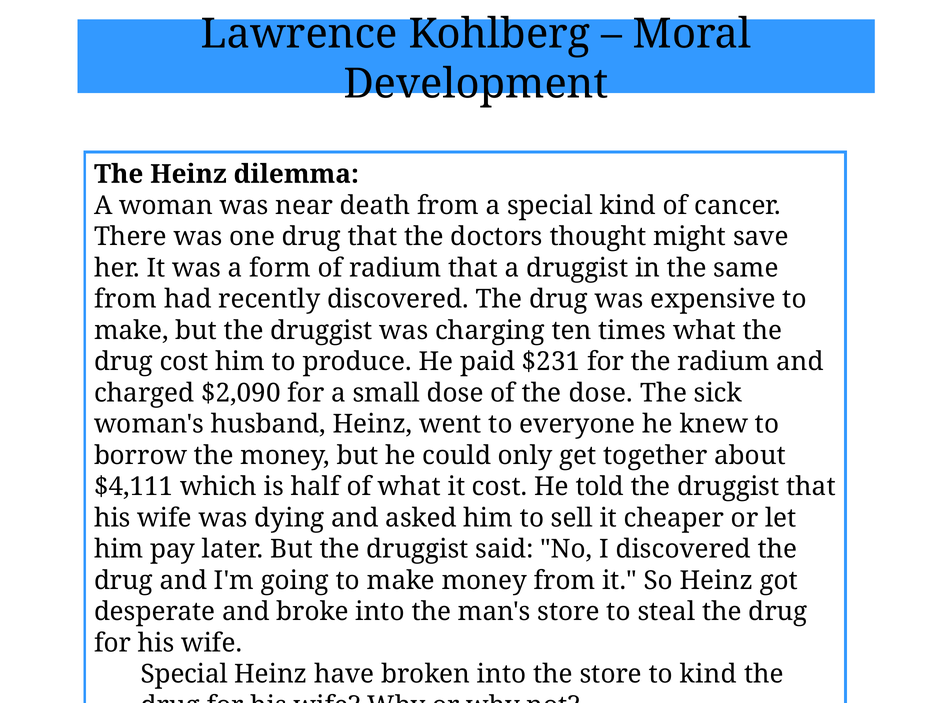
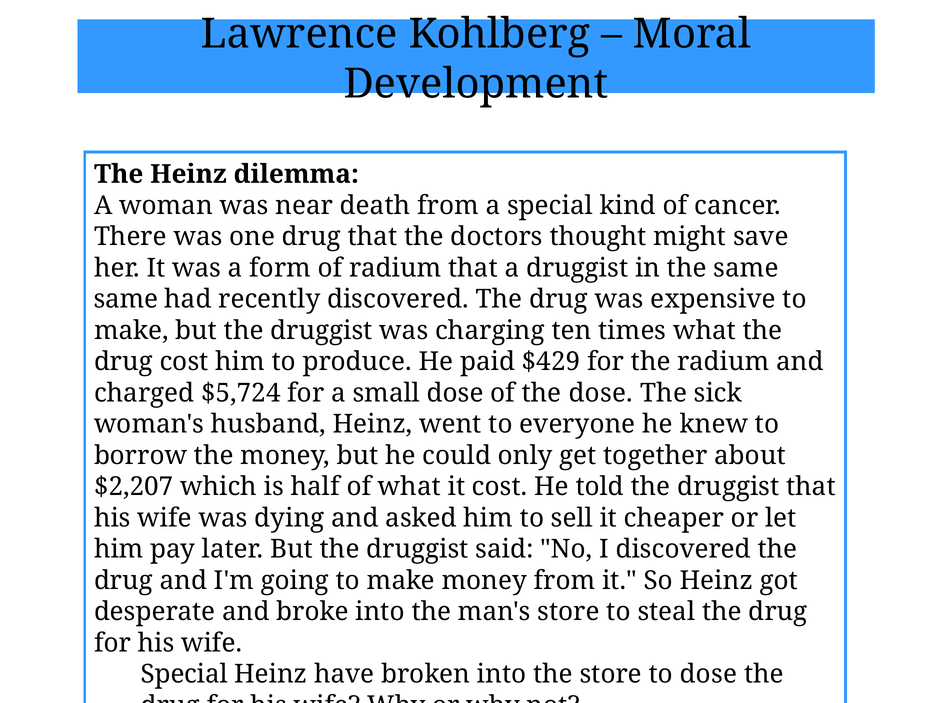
from: from -> same (126, 299)
$231: $231 -> $429 (551, 362)
$2,090: $2,090 -> $5,724 (241, 393)
$4,111: $4,111 -> $2,207 (134, 487)
to kind: kind -> dose (708, 675)
